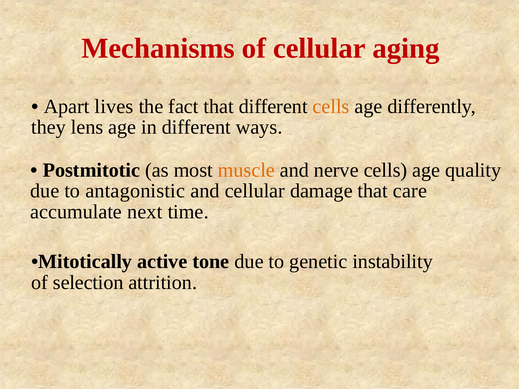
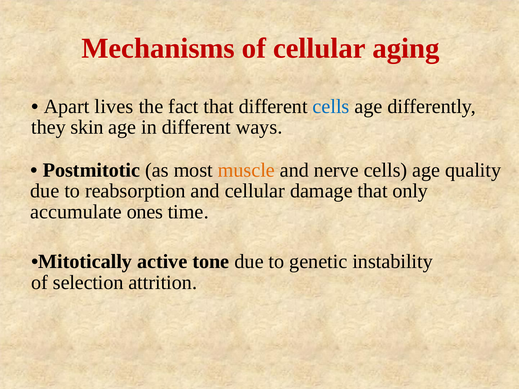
cells colour: orange -> blue (331, 106)
lens: lens -> skin (87, 127)
antagonistic: antagonistic -> reabsorption (135, 191)
care: care -> only (410, 191)
next: next -> ones (145, 212)
